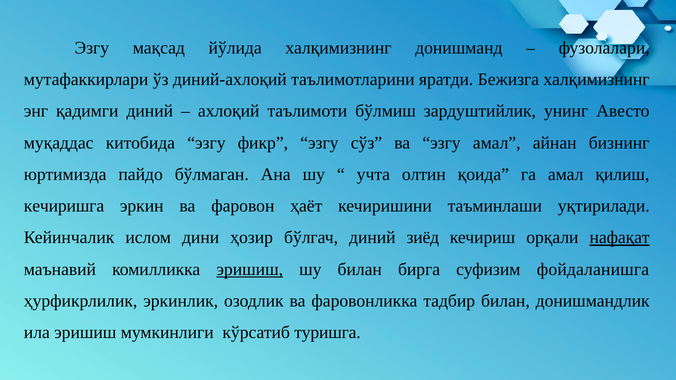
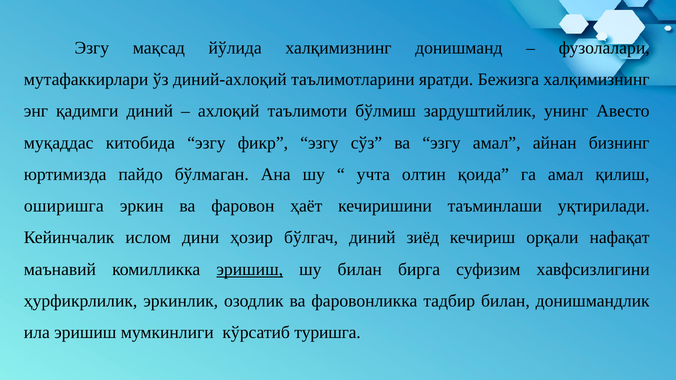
кечиришга: кечиришга -> оширишга (64, 206)
нафақат underline: present -> none (620, 238)
фойдаланишга: фойдаланишга -> хавфсизлигини (593, 270)
